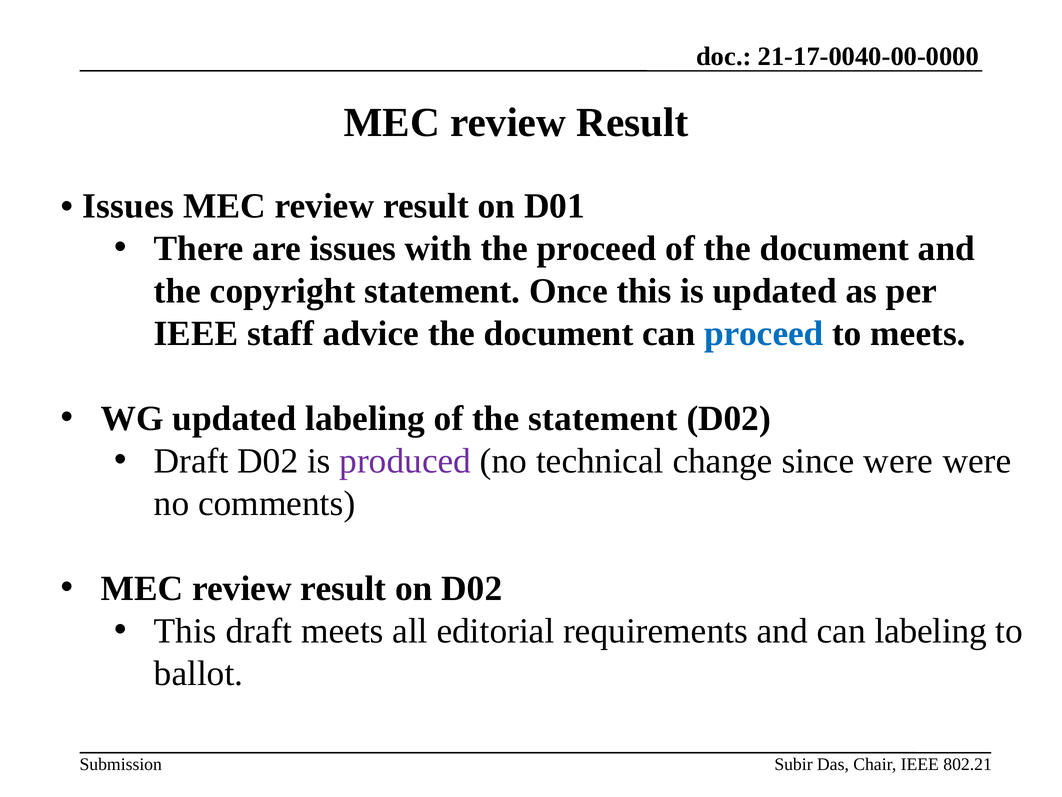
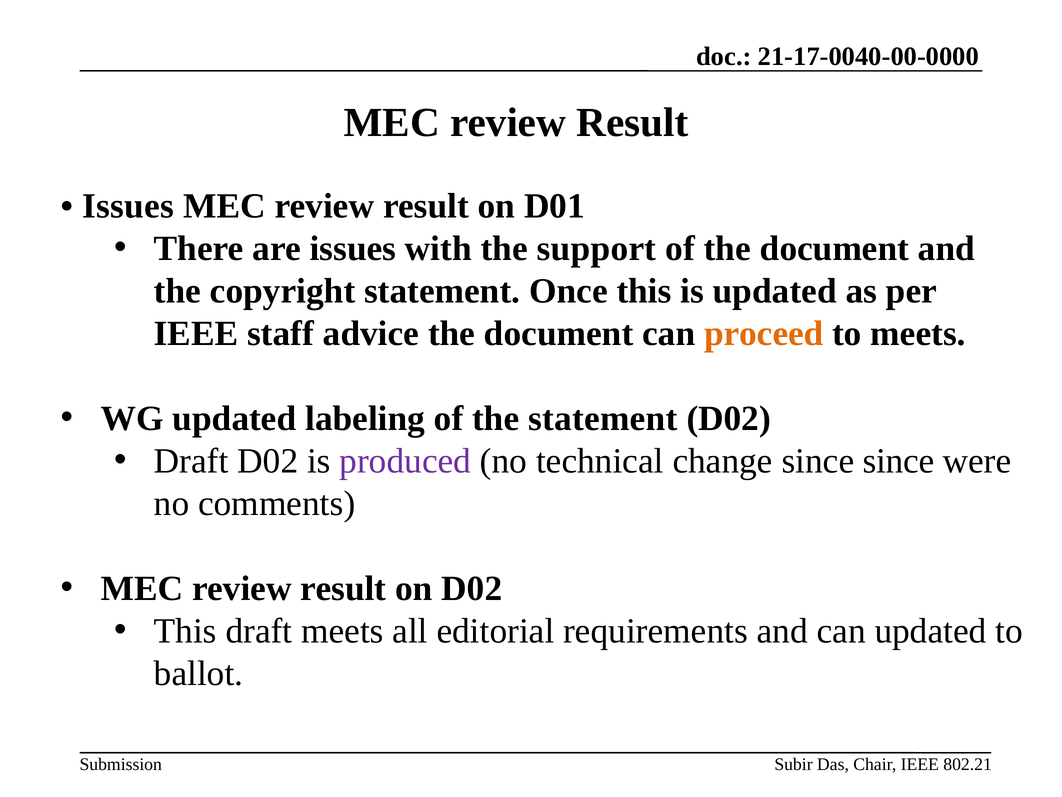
the proceed: proceed -> support (596, 248)
proceed colour: blue -> orange (764, 333)
since were: were -> since (899, 461)
can labeling: labeling -> updated (931, 631)
